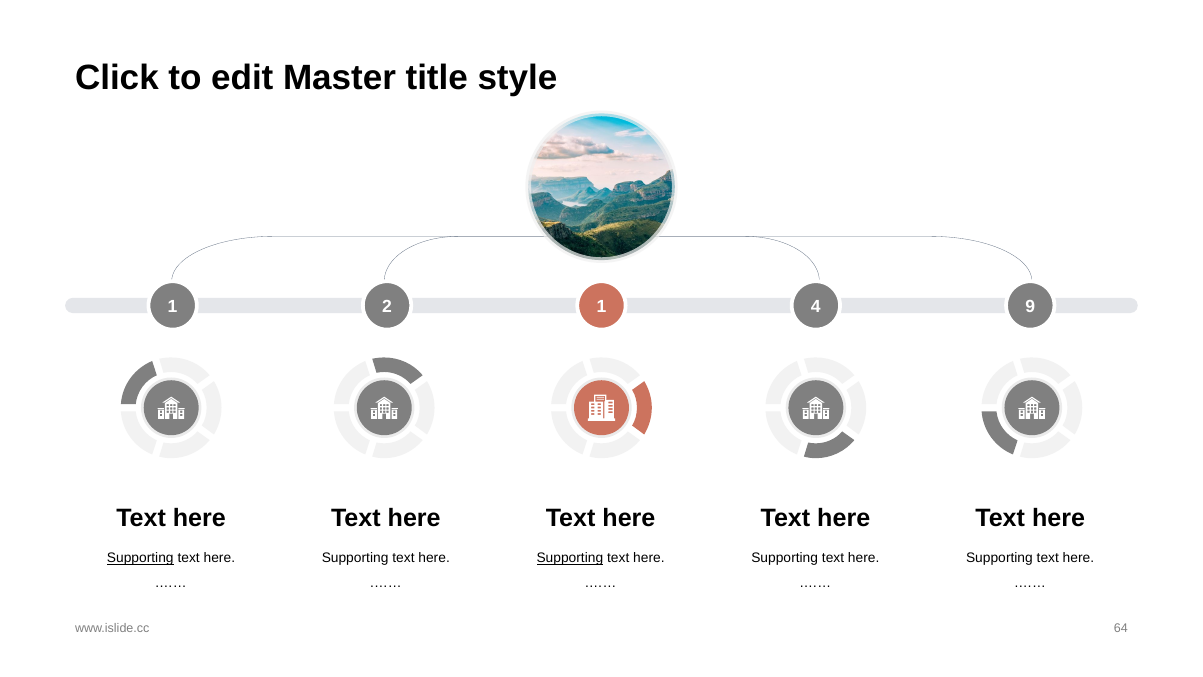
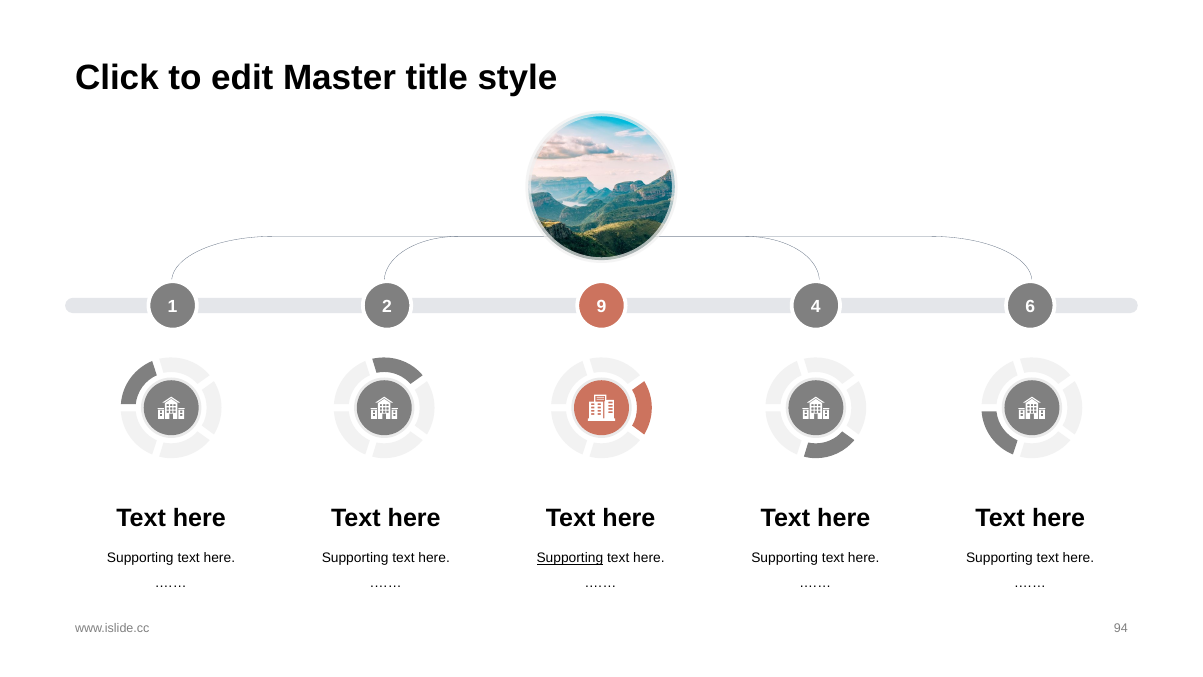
2 1: 1 -> 9 (601, 306)
9: 9 -> 6 (1030, 306)
Supporting underline: present -> none (140, 558)
64: 64 -> 94 (1121, 628)
